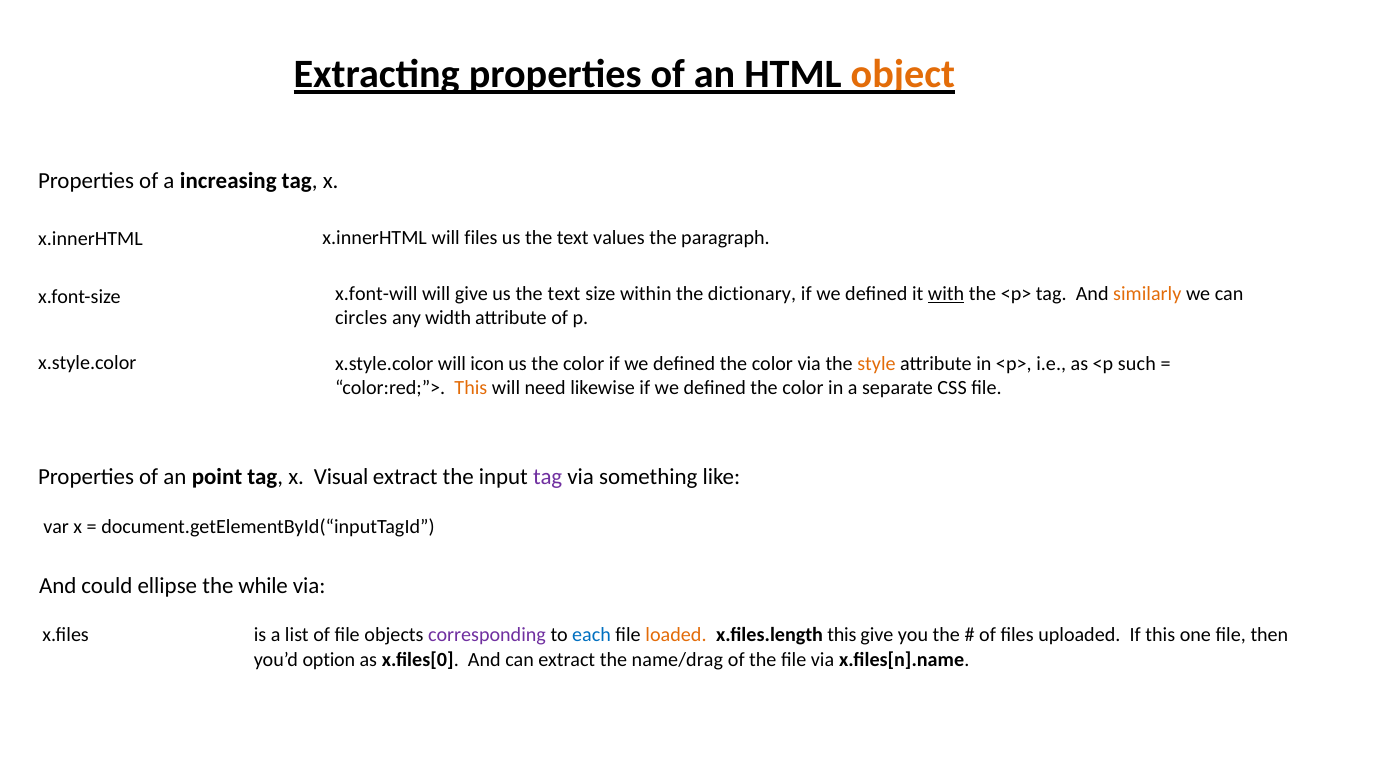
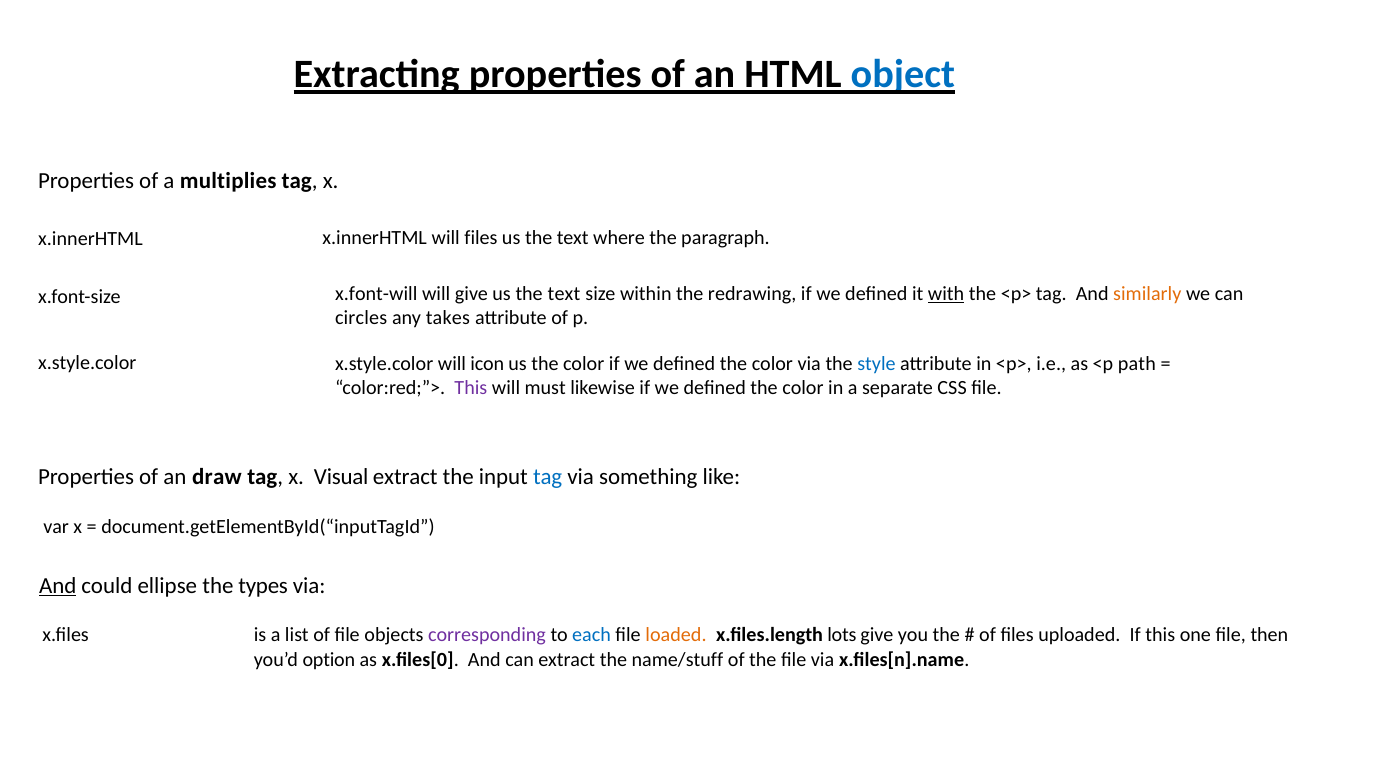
object colour: orange -> blue (903, 74)
increasing: increasing -> multiplies (228, 181)
values: values -> where (619, 237)
dictionary: dictionary -> redrawing (752, 294)
width: width -> takes (448, 318)
style colour: orange -> blue (876, 364)
such: such -> path (1137, 364)
This colour: orange -> purple (471, 388)
need: need -> must (545, 388)
point: point -> draw (217, 477)
tag colour: purple -> blue (548, 477)
And underline: none -> present (58, 586)
while: while -> types (263, 586)
x.files.length this: this -> lots (842, 635)
name/drag: name/drag -> name/stuff (677, 659)
